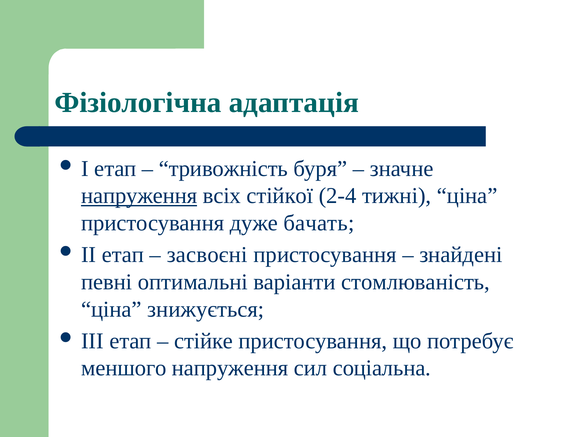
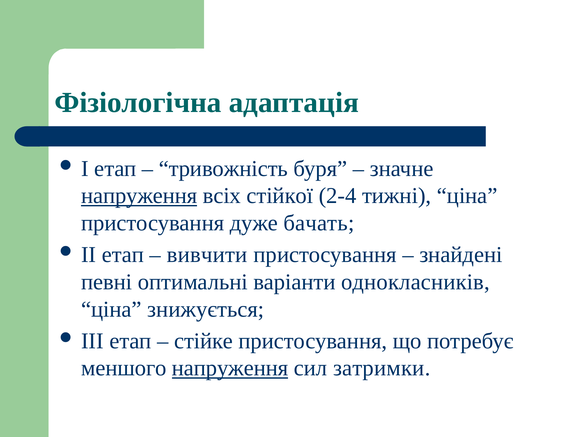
засвоєні: засвоєні -> вивчити (207, 255)
стомлюваність: стомлюваність -> однокласників (415, 282)
напруження underline: none -> present (230, 368)
соціальна: соціальна -> затримки (382, 368)
